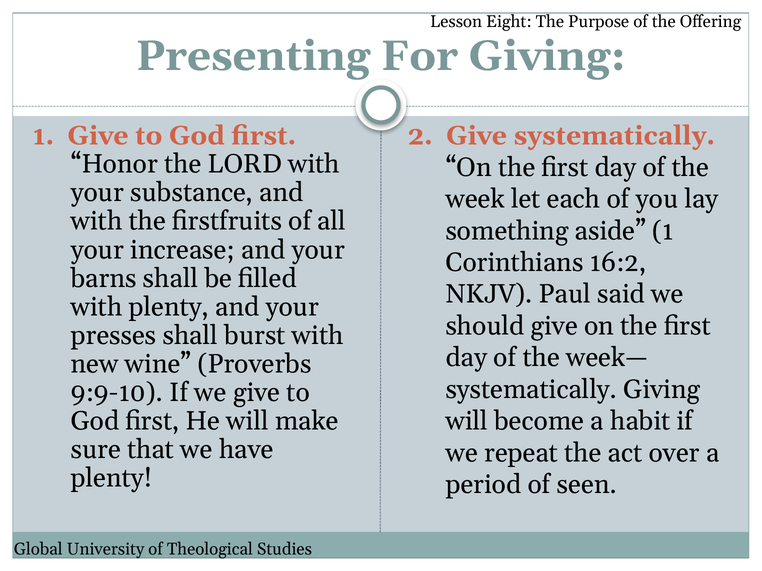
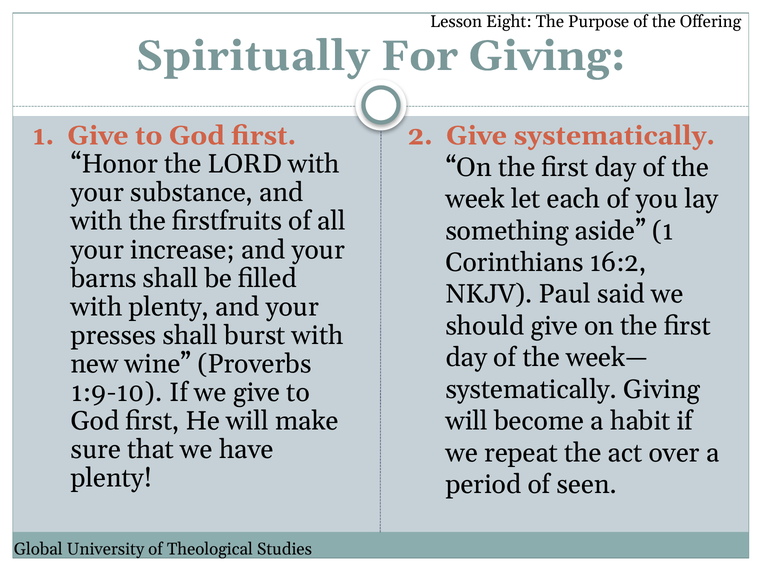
Presenting: Presenting -> Spiritually (253, 56)
9:9-10: 9:9-10 -> 1:9-10 (117, 393)
